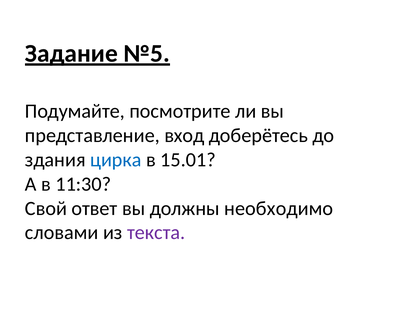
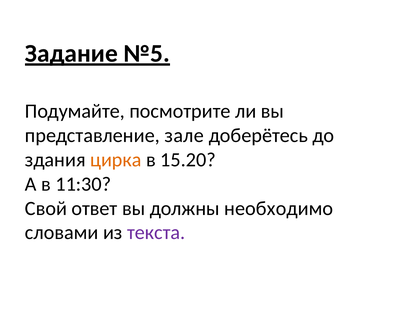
вход: вход -> зале (184, 135)
цирка colour: blue -> orange (116, 160)
15.01: 15.01 -> 15.20 (188, 160)
